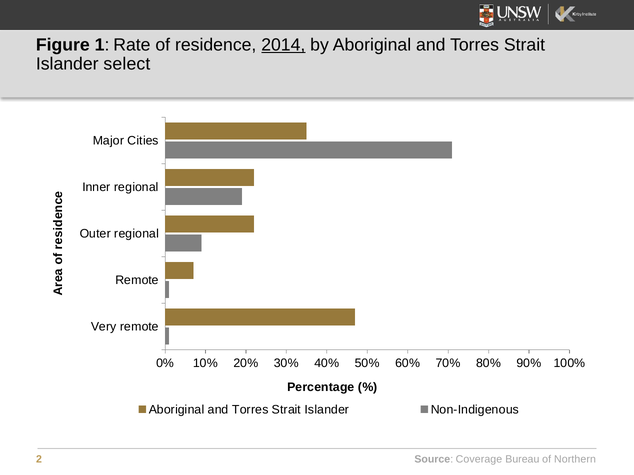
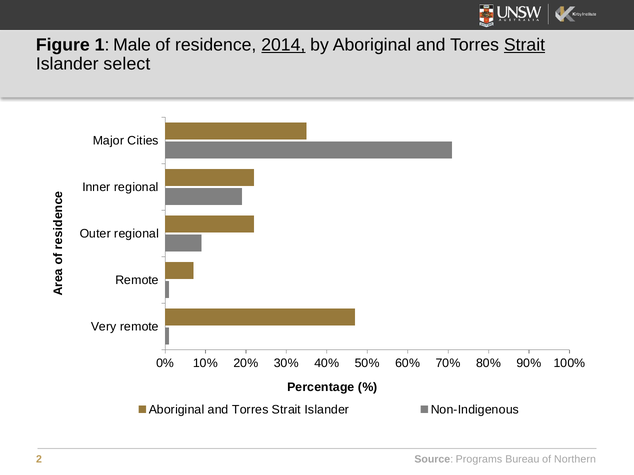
Rate: Rate -> Male (132, 45)
Strait underline: none -> present (525, 45)
Coverage: Coverage -> Programs (479, 460)
